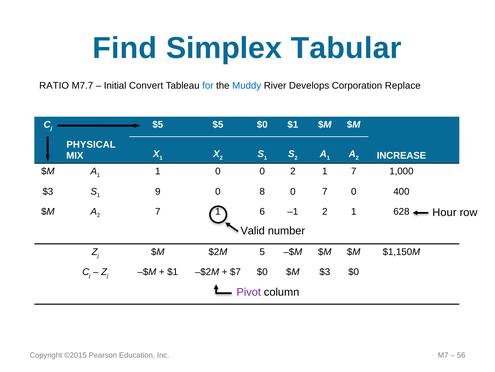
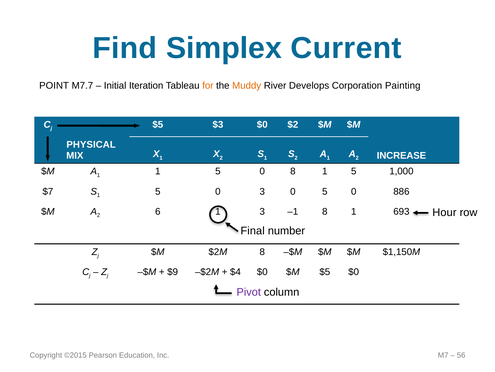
Tabular: Tabular -> Current (346, 48)
RATIO: RATIO -> POINT (54, 86)
Convert: Convert -> Iteration (146, 86)
for colour: blue -> orange (208, 86)
Muddy colour: blue -> orange (247, 86)
Replace: Replace -> Painting (403, 86)
$5 $5: $5 -> $3 (218, 124)
$0 $1: $1 -> $2 (293, 124)
1 1 0: 0 -> 5 (218, 171)
0 2: 2 -> 8 (293, 171)
7: 7 -> 5 (354, 171)
$3: $3 -> $7 (48, 191)
9: 9 -> 5 (158, 191)
0 8: 8 -> 3 (262, 191)
0 7: 7 -> 5 (325, 191)
400: 400 -> 886 (401, 191)
7: 7 -> 6 (158, 211)
6: 6 -> 3 (262, 211)
–1 2: 2 -> 8 (325, 211)
628: 628 -> 693 (401, 211)
Valid: Valid -> Final (253, 230)
$2M 5: 5 -> 8 (262, 251)
$1: $1 -> $9 (173, 271)
$7: $7 -> $4 (235, 271)
$M $3: $3 -> $5 (325, 271)
